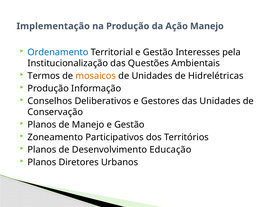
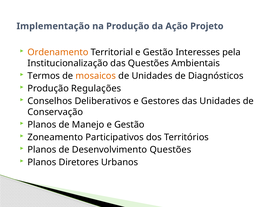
Ação Manejo: Manejo -> Projeto (207, 26)
Ordenamento colour: blue -> orange (58, 52)
Hidrelétricas: Hidrelétricas -> Diagnósticos (216, 76)
Informação: Informação -> Regulações (96, 88)
Desenvolvimento Educação: Educação -> Questões (170, 150)
